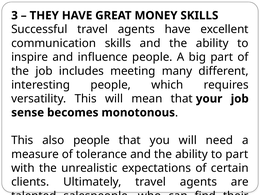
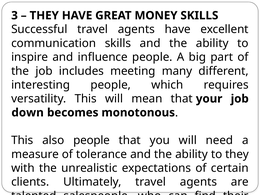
sense: sense -> down (28, 113)
to part: part -> they (237, 154)
